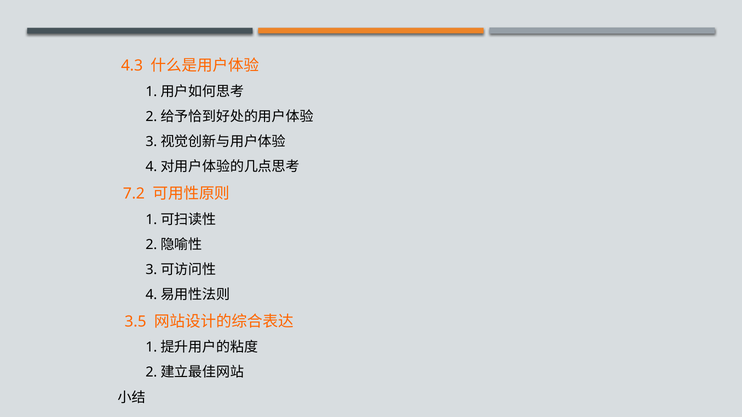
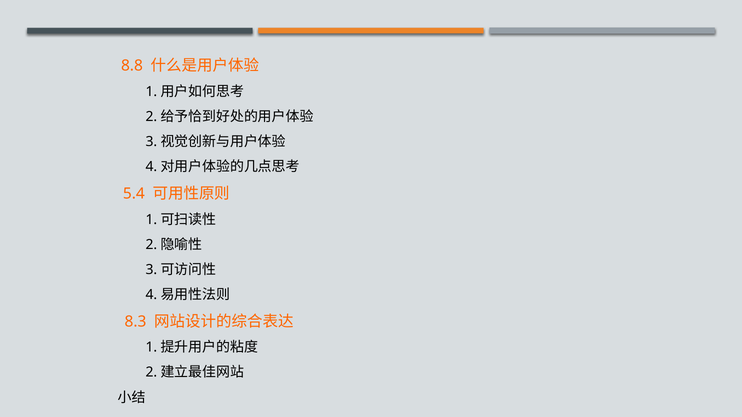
4.3: 4.3 -> 8.8 (132, 66)
7.2: 7.2 -> 5.4 (134, 194)
3.5: 3.5 -> 8.3 (135, 322)
